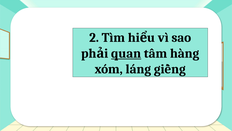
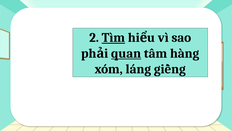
Tìm underline: none -> present (113, 38)
